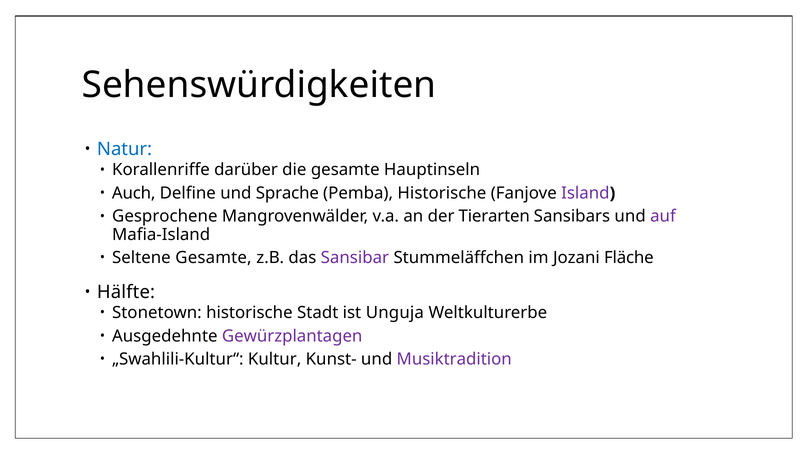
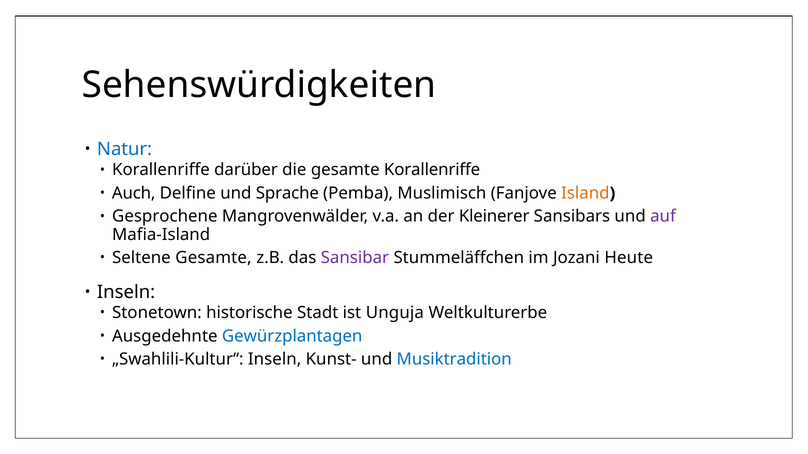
gesamte Hauptinseln: Hauptinseln -> Korallenriffe (432, 170)
Pemba Historische: Historische -> Muslimisch (442, 193)
Island colour: purple -> orange (585, 193)
Tierarten: Tierarten -> Kleinerer (494, 217)
Fläche: Fläche -> Heute (629, 258)
Hälfte: Hälfte -> Inseln (126, 292)
Gewürzplantagen colour: purple -> blue (292, 336)
„Swahlili-Kultur“ Kultur: Kultur -> Inseln (275, 360)
Musiktradition colour: purple -> blue (454, 360)
